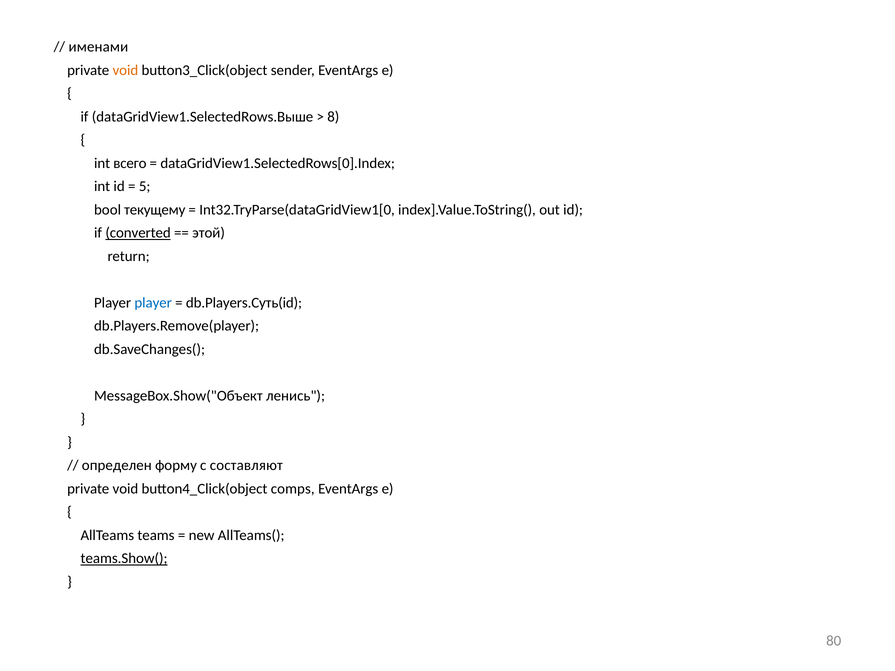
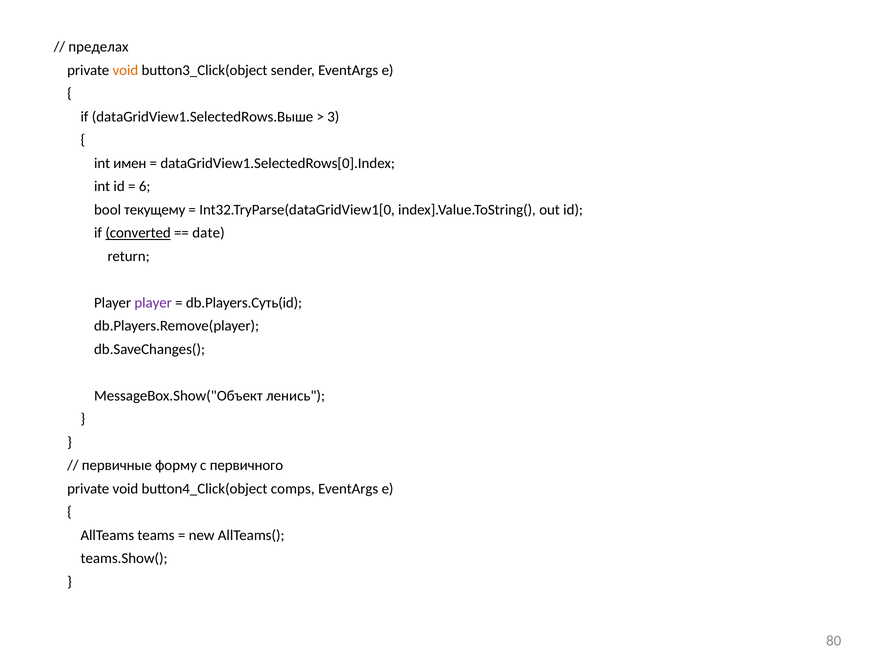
именами: именами -> пределах (98, 47)
8: 8 -> 3 (333, 117)
всего: всего -> имен (130, 163)
5: 5 -> 6 (145, 187)
этой: этой -> date (208, 233)
player colour: blue -> purple (153, 303)
определен: определен -> первичные (117, 466)
составляют: составляют -> первичного (246, 466)
teams.Show( underline: present -> none (124, 559)
